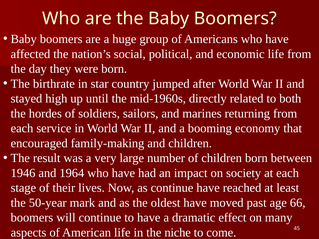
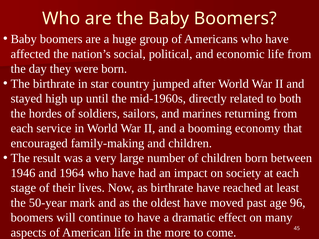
as continue: continue -> birthrate (172, 188)
66: 66 -> 96 (298, 203)
niche: niche -> more (178, 233)
